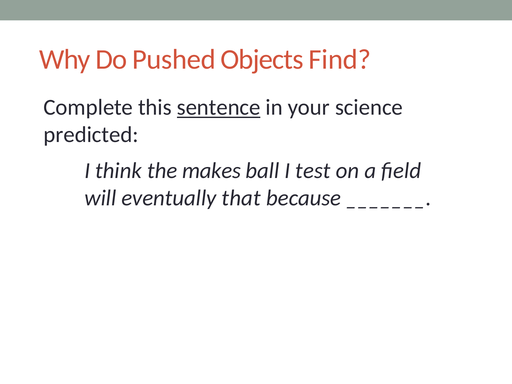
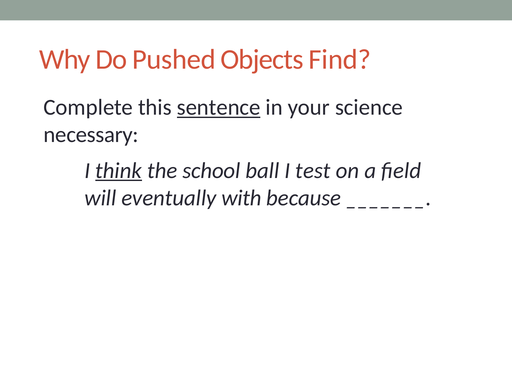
predicted: predicted -> necessary (91, 135)
think underline: none -> present (119, 171)
makes: makes -> school (211, 171)
that: that -> with (241, 198)
